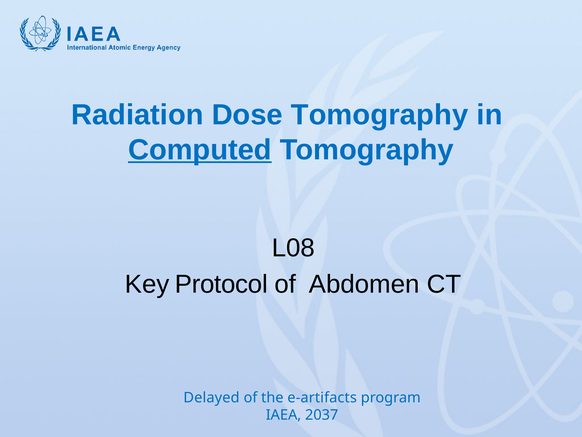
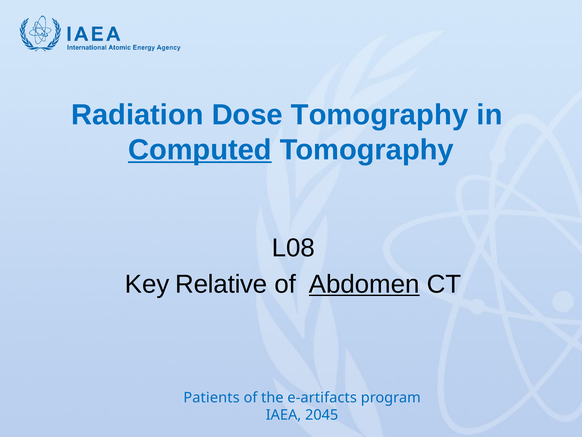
Protocol: Protocol -> Relative (221, 284)
Abdomen underline: none -> present (364, 284)
Delayed: Delayed -> Patients (212, 397)
2037: 2037 -> 2045 (322, 415)
